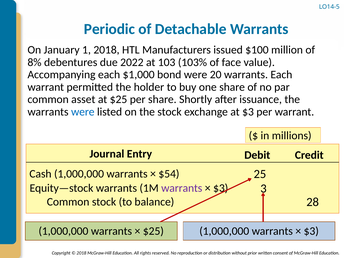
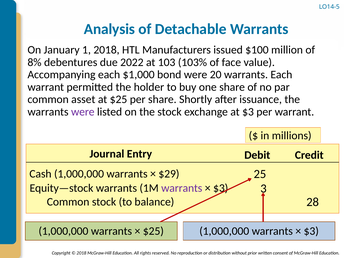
Periodic: Periodic -> Analysis (110, 29)
were colour: blue -> purple (83, 112)
$54: $54 -> $29 (169, 174)
